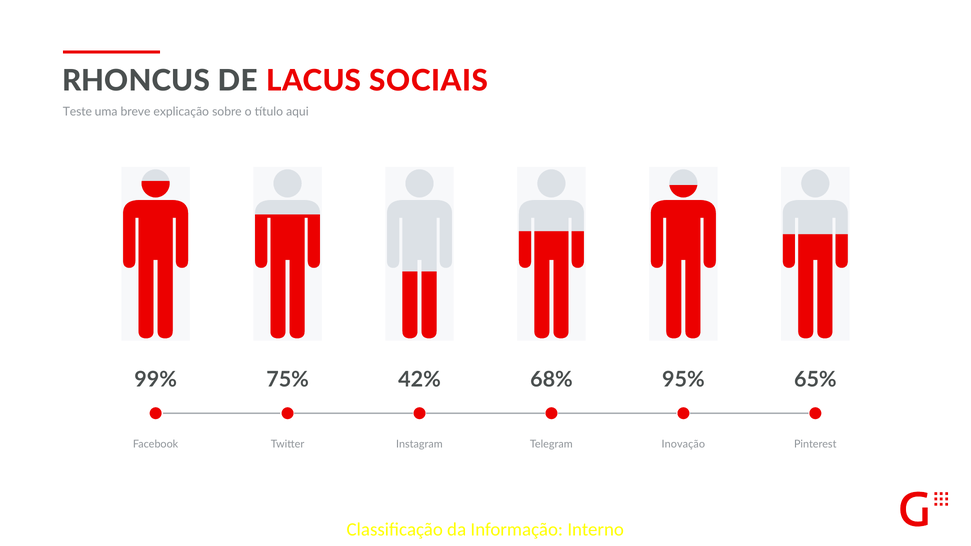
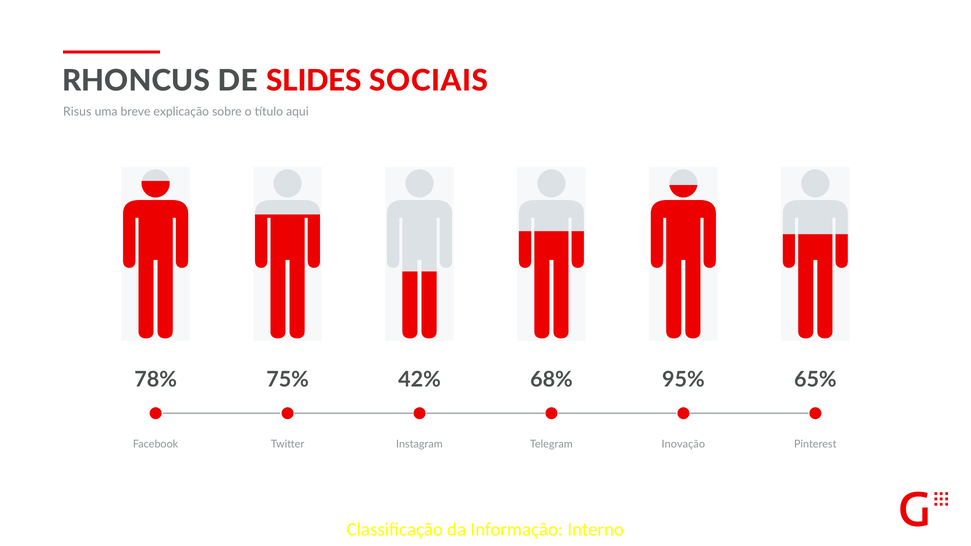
LACUS: LACUS -> SLIDES (314, 81)
Teste: Teste -> Risus (77, 112)
99%: 99% -> 78% (156, 380)
